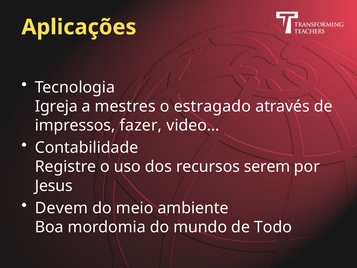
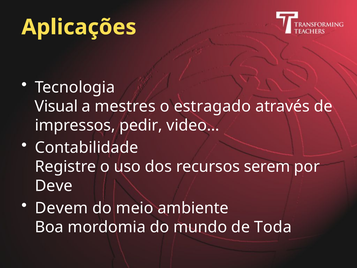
Igreja: Igreja -> Visual (56, 106)
fazer: fazer -> pedir (141, 125)
Jesus: Jesus -> Deve (54, 186)
Todo: Todo -> Toda (273, 227)
